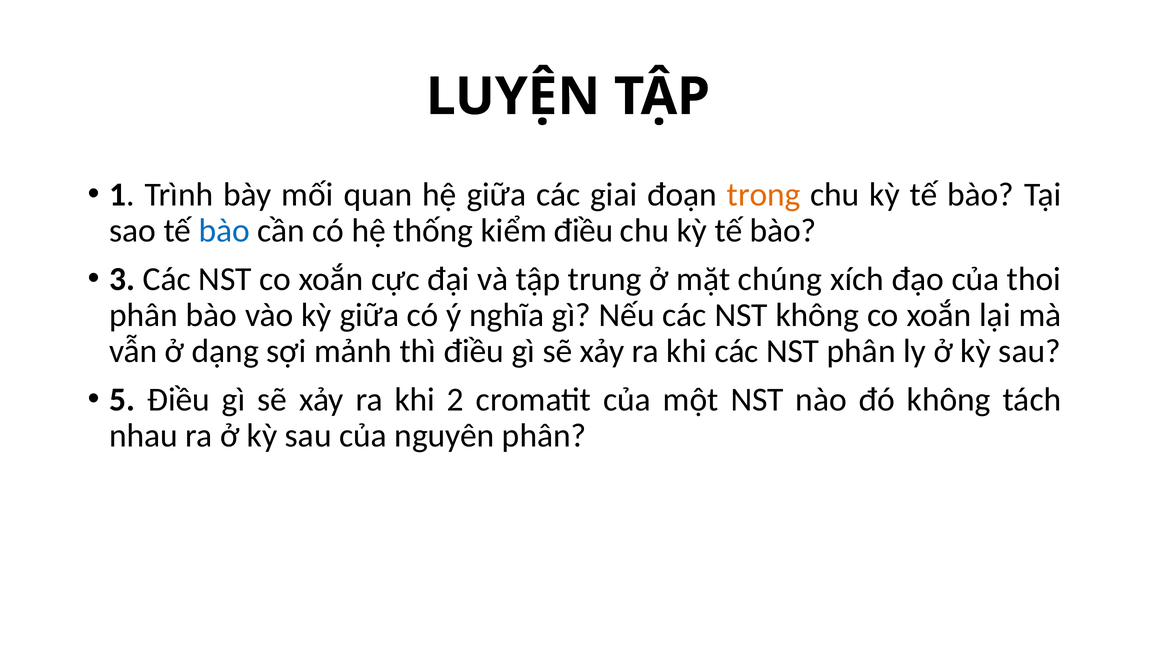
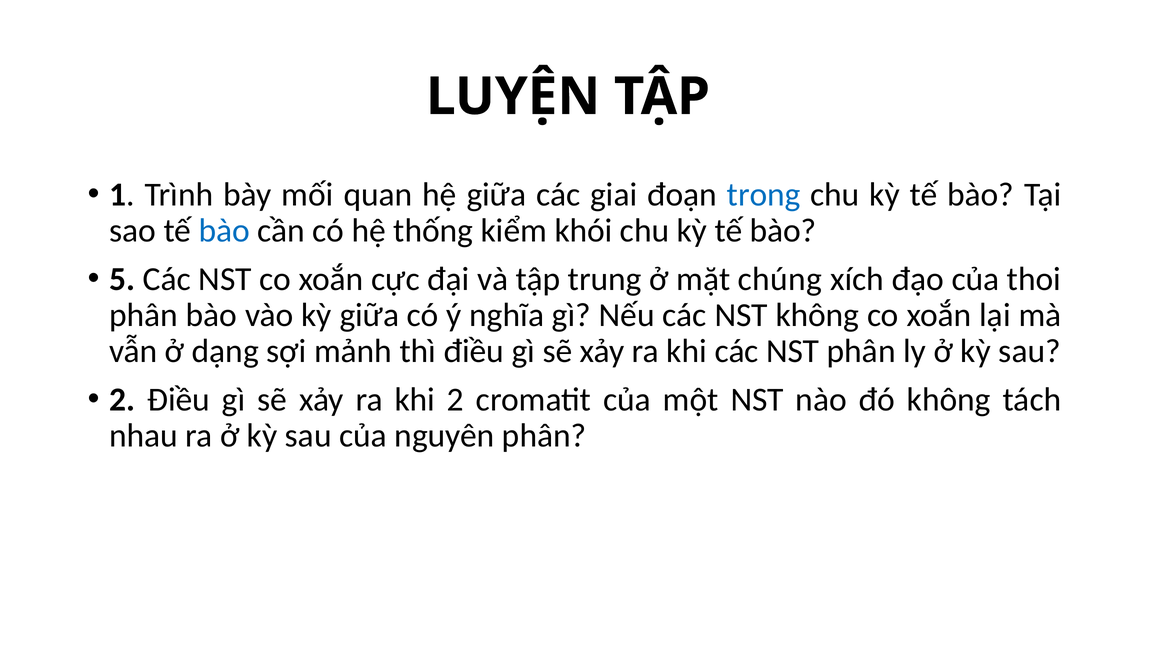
trong colour: orange -> blue (764, 194)
kiểm điều: điều -> khói (583, 231)
3: 3 -> 5 (122, 279)
5: 5 -> 2 (122, 400)
